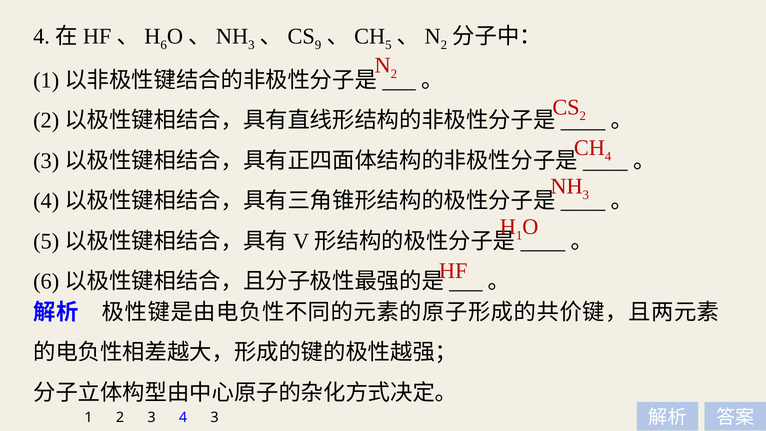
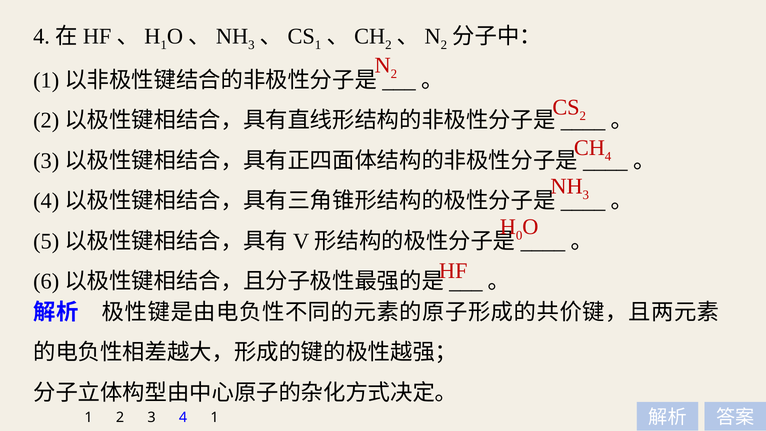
6: 6 -> 1 (164, 45)
9: 9 -> 1 (318, 45)
5: 5 -> 2 (388, 45)
1: 1 -> 0 (519, 235)
4 3: 3 -> 1 (215, 417)
